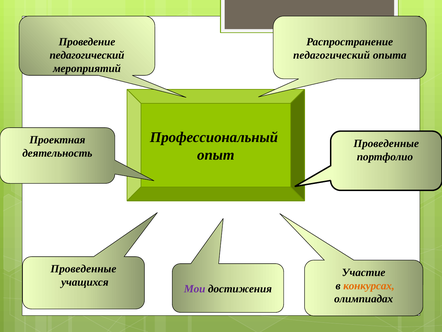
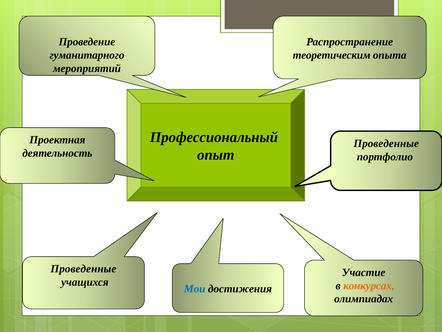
педагогический: педагогический -> гуманитарного (87, 55)
педагогический: педагогический -> теоретическим (332, 55)
Мои colour: purple -> blue (195, 288)
